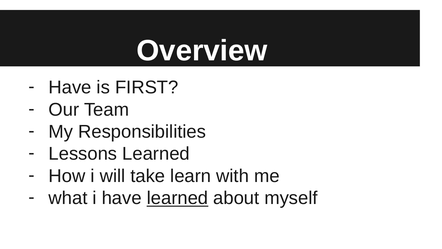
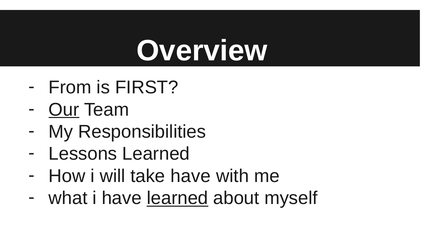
Have: Have -> From (70, 87)
Our underline: none -> present (64, 109)
take learn: learn -> have (191, 176)
